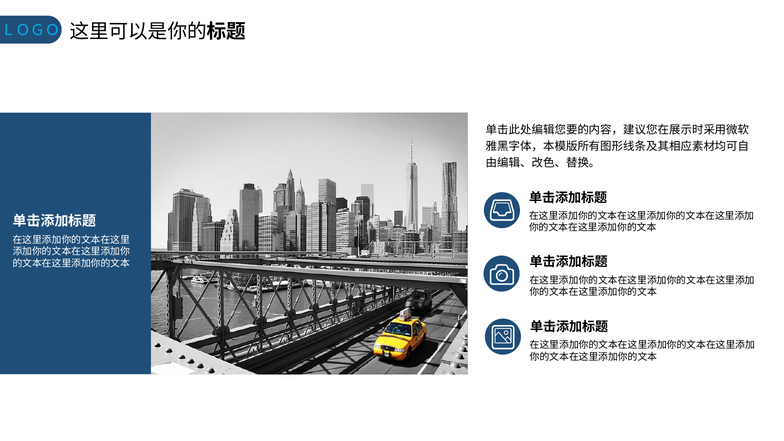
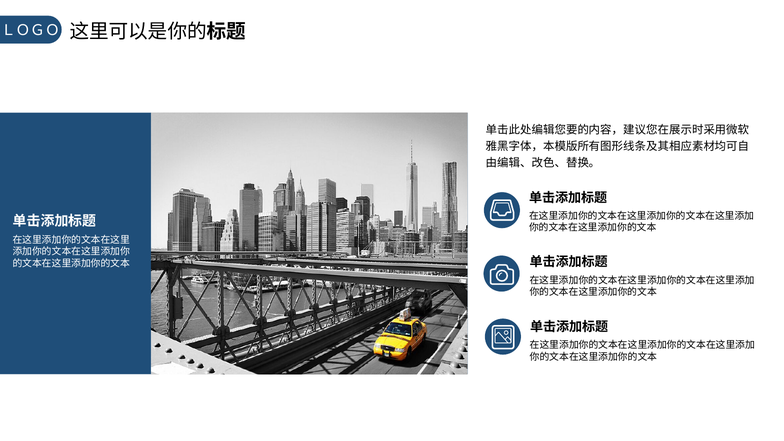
ＬＯＧＯ colour: light blue -> white (30, 30)
